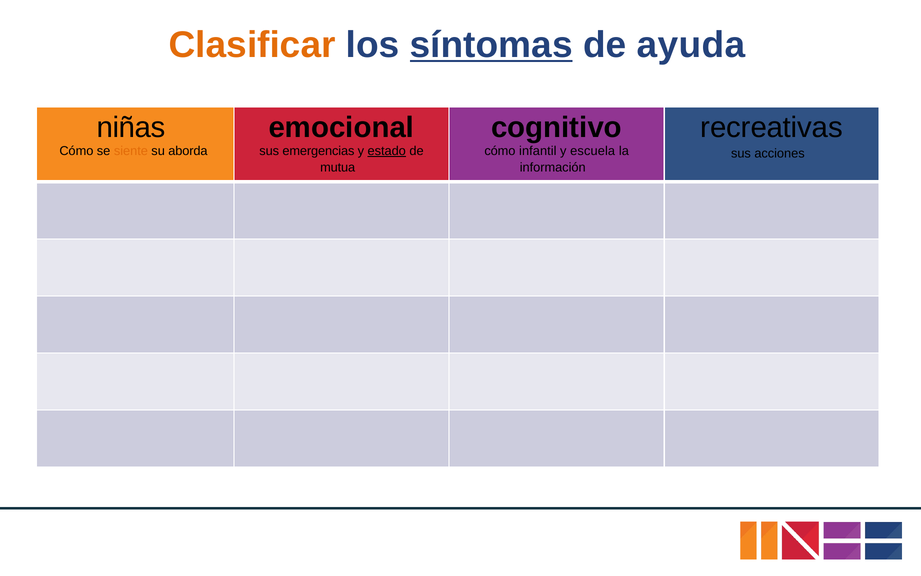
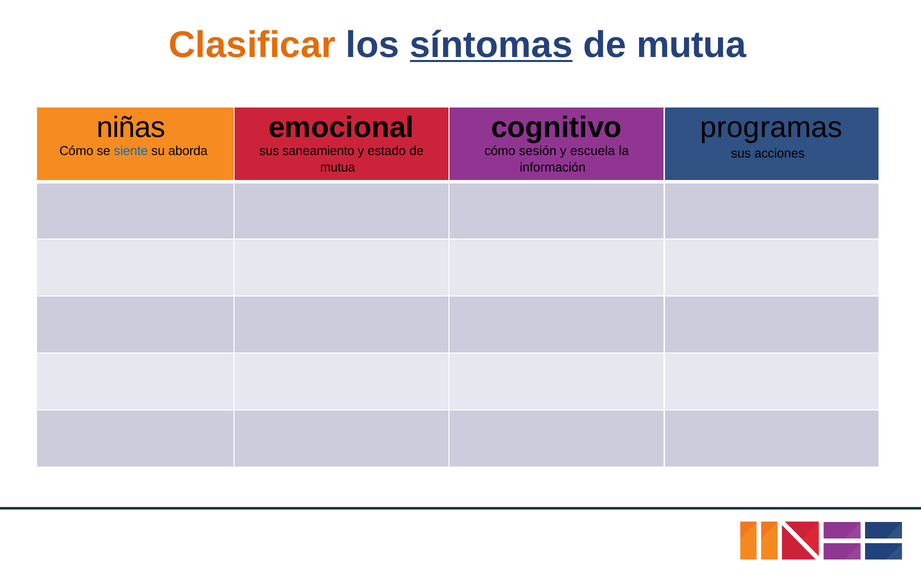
ayuda: ayuda -> mutua (691, 45)
recreativas: recreativas -> programas (771, 128)
siente colour: orange -> blue (131, 151)
emergencias: emergencias -> saneamiento (318, 151)
estado underline: present -> none (387, 151)
infantil: infantil -> sesión (538, 151)
